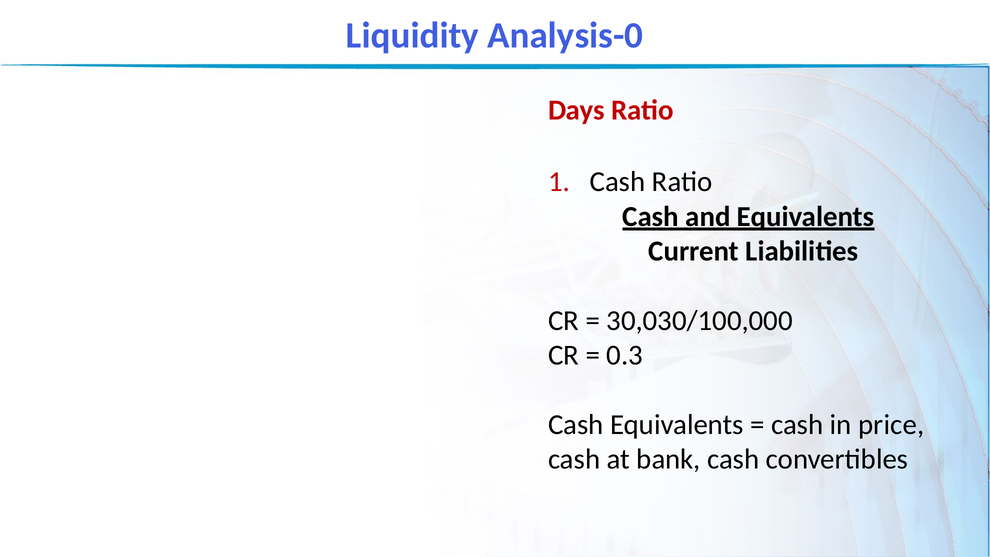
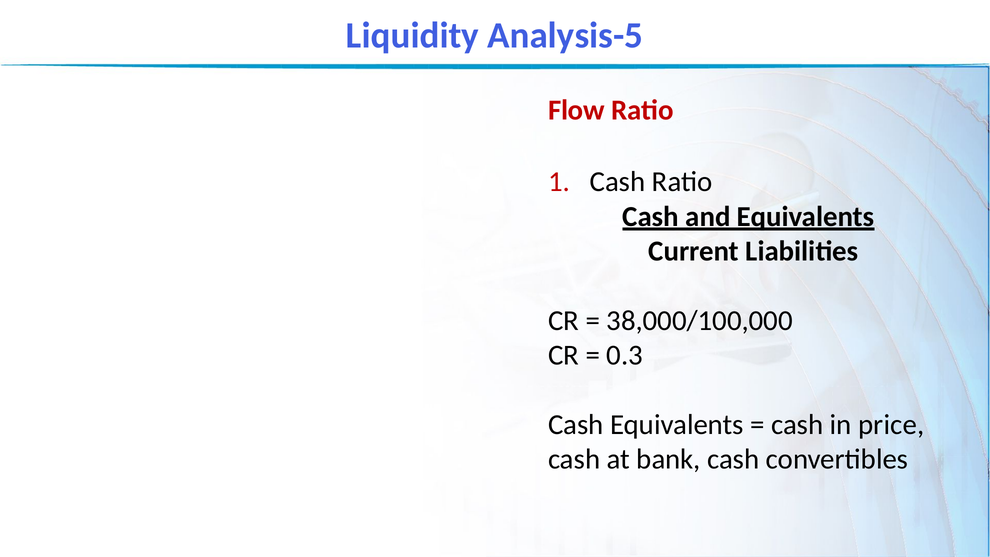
Analysis-0: Analysis-0 -> Analysis-5 (565, 35)
Days: Days -> Flow (576, 110)
30,030/100,000: 30,030/100,000 -> 38,000/100,000 (700, 321)
